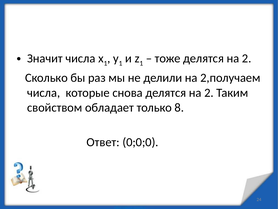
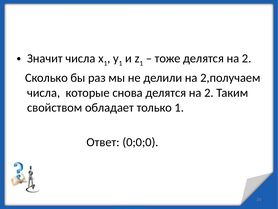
только 8: 8 -> 1 (179, 107)
